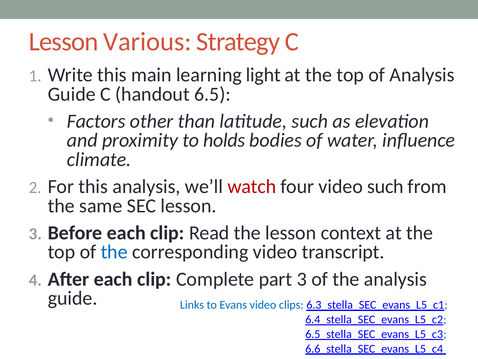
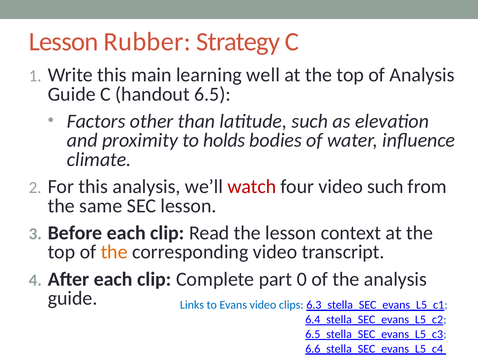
Various: Various -> Rubber (147, 42)
light: light -> well (263, 75)
the colour: blue -> orange (114, 252)
part 3: 3 -> 0 (302, 279)
